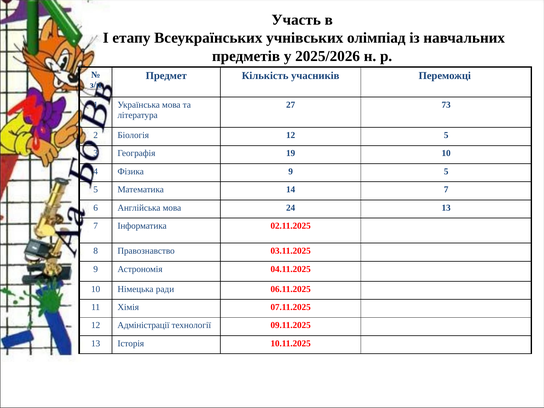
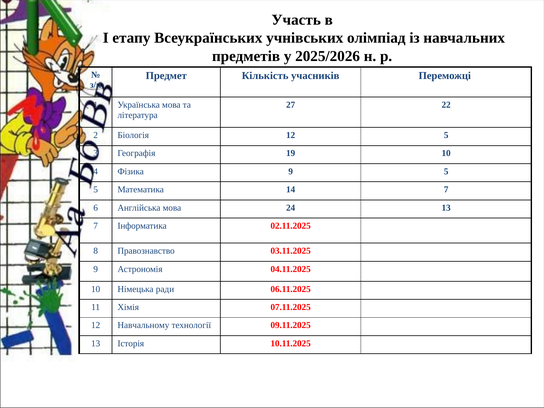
73: 73 -> 22 (446, 105)
Адміністрації: Адміністрації -> Навчальному (143, 325)
